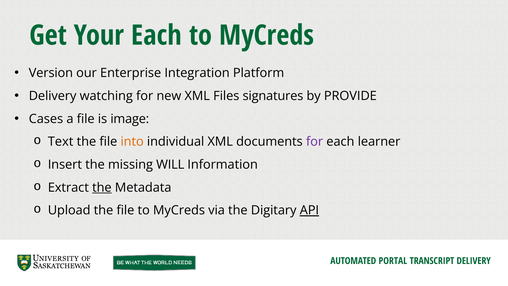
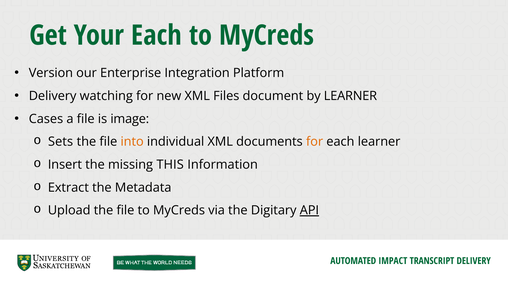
signatures: signatures -> document (273, 96)
by PROVIDE: PROVIDE -> LEARNER (350, 96)
Text: Text -> Sets (61, 142)
for colour: purple -> orange (315, 142)
WILL: WILL -> THIS (170, 164)
the underline: present -> none (102, 187)
PORTAL: PORTAL -> IMPACT (393, 261)
